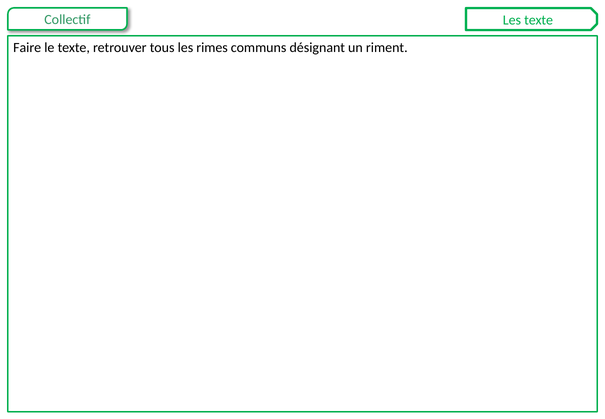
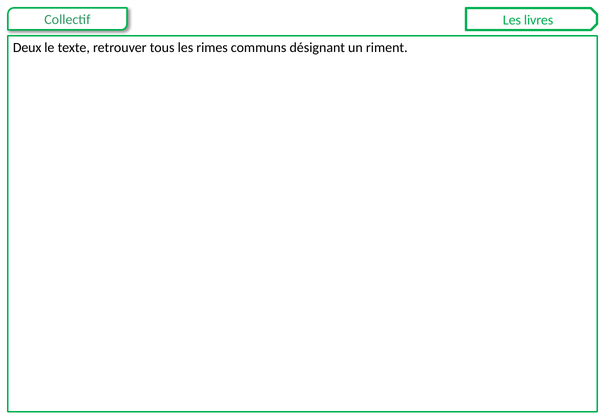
Les texte: texte -> livres (539, 20)
Faire: Faire -> Deux (27, 48)
